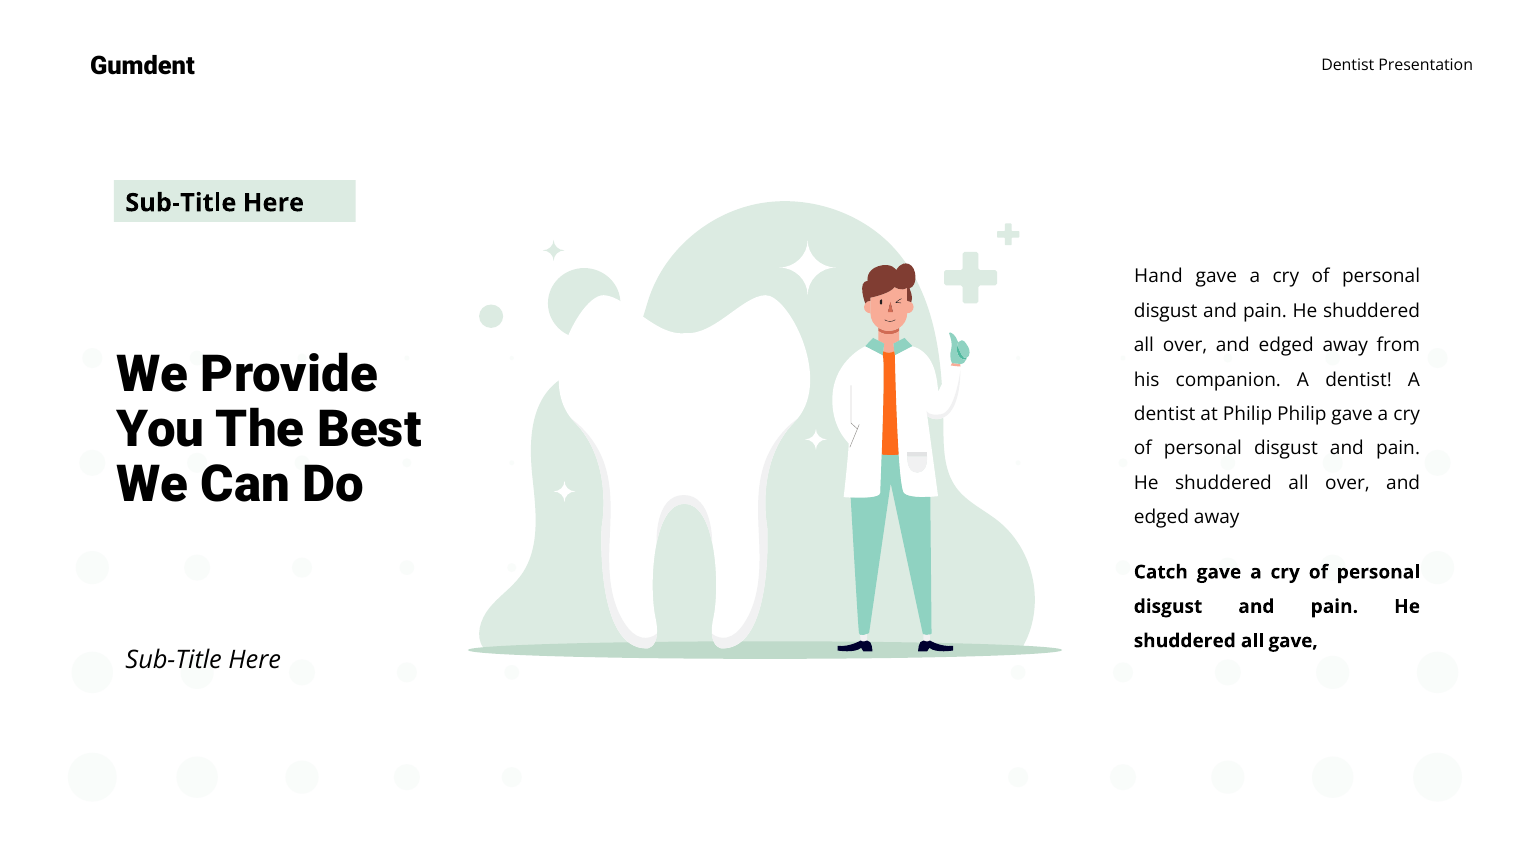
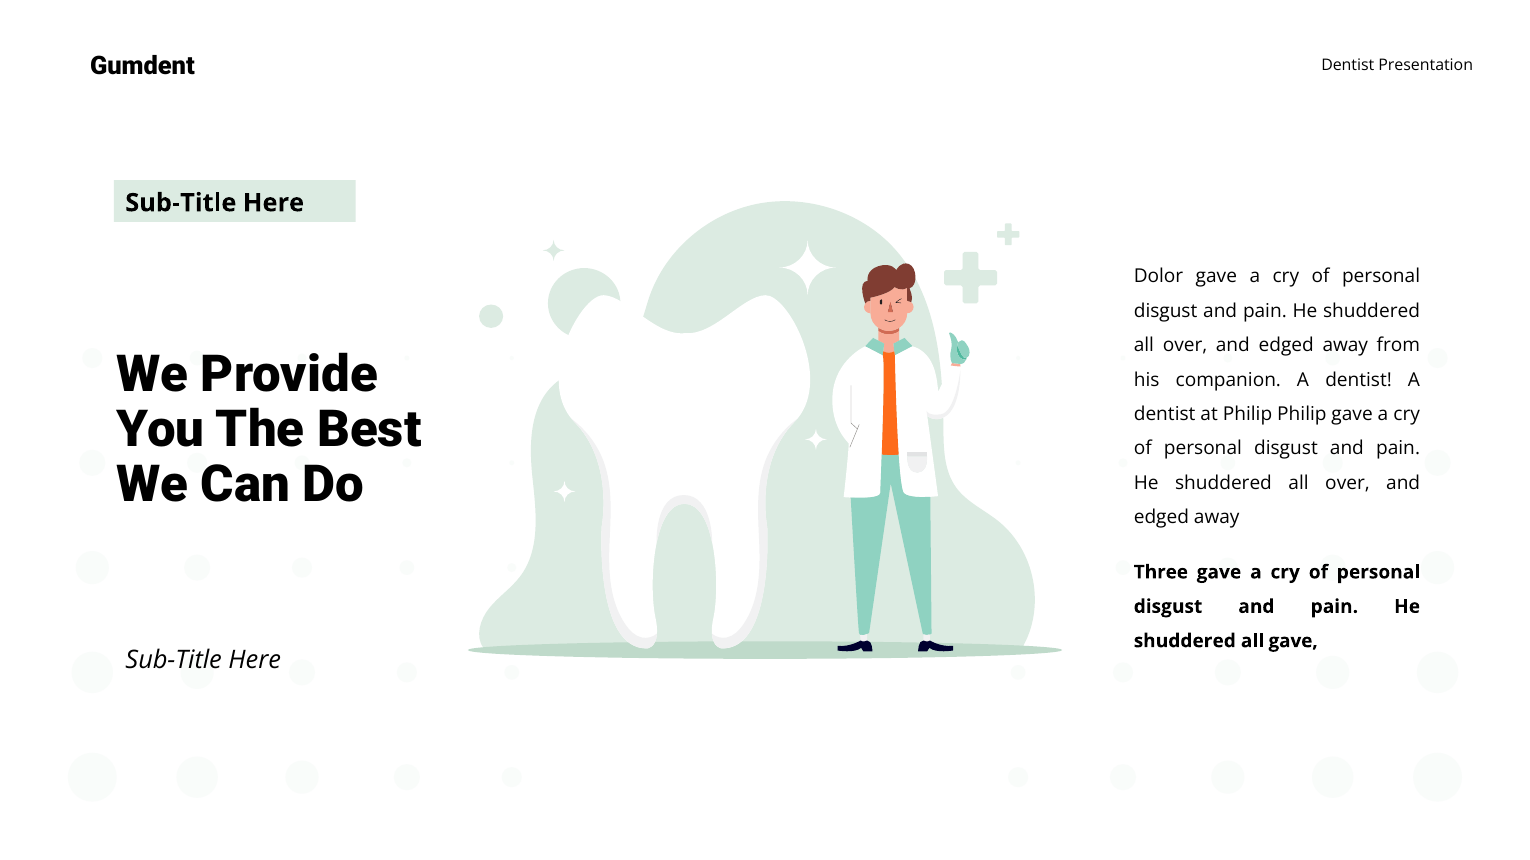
Hand: Hand -> Dolor (1159, 277)
Catch: Catch -> Three (1161, 573)
